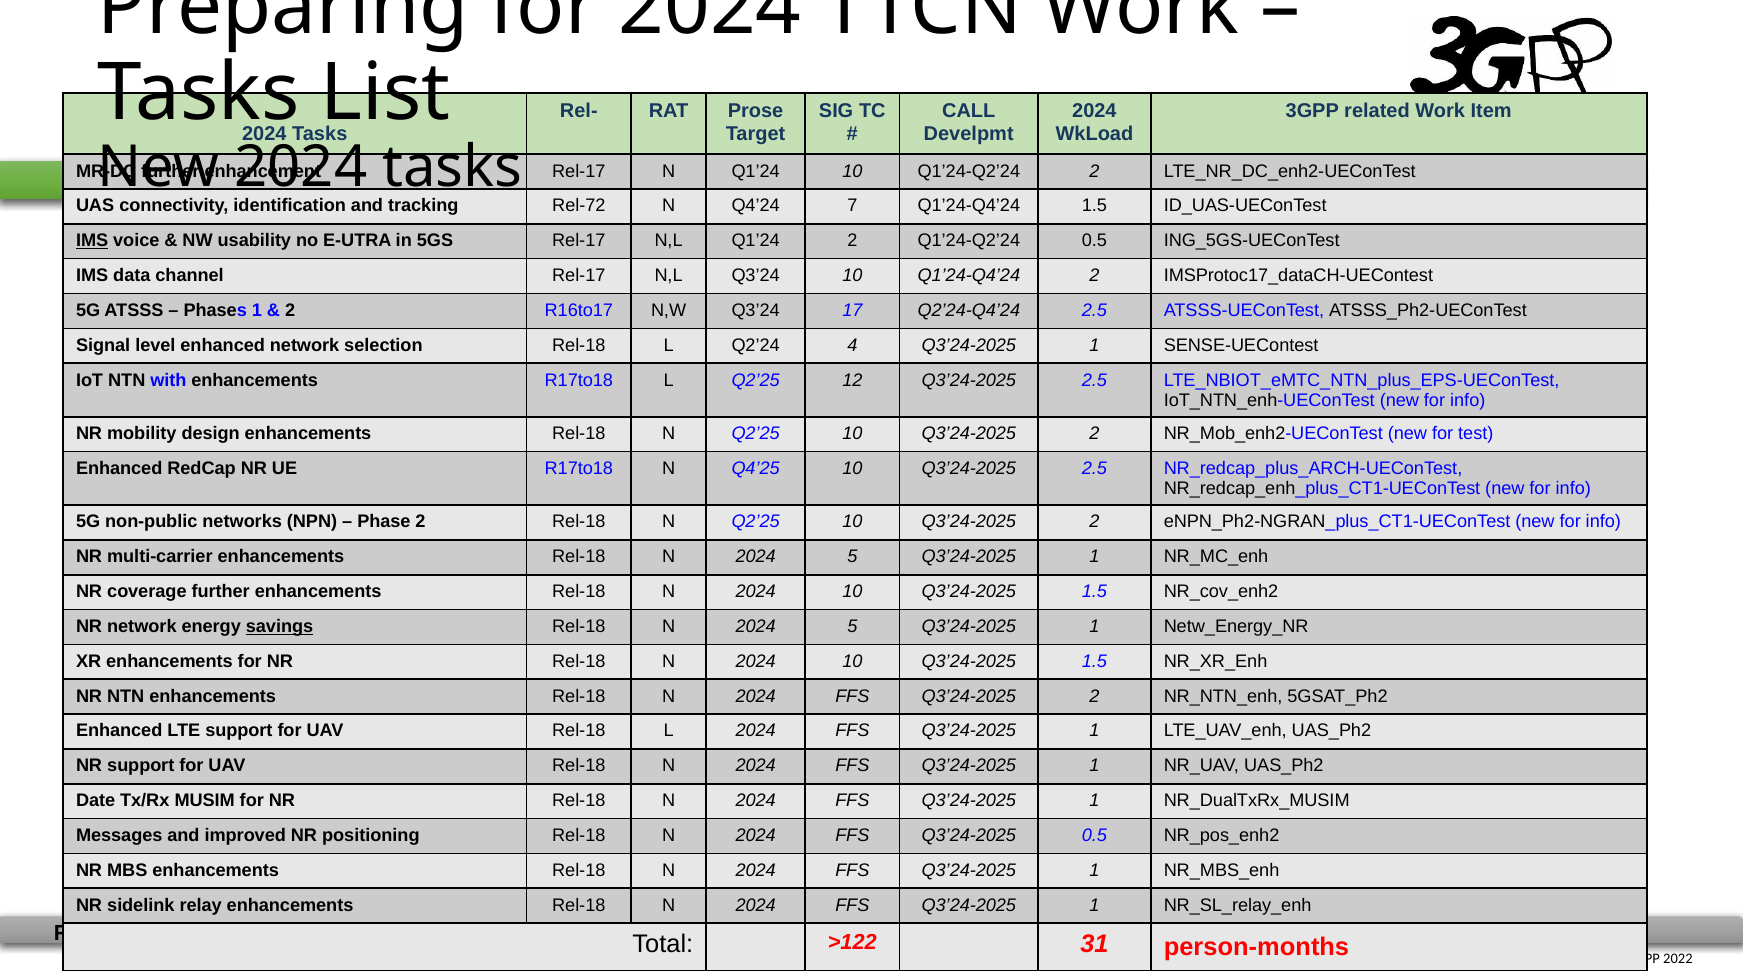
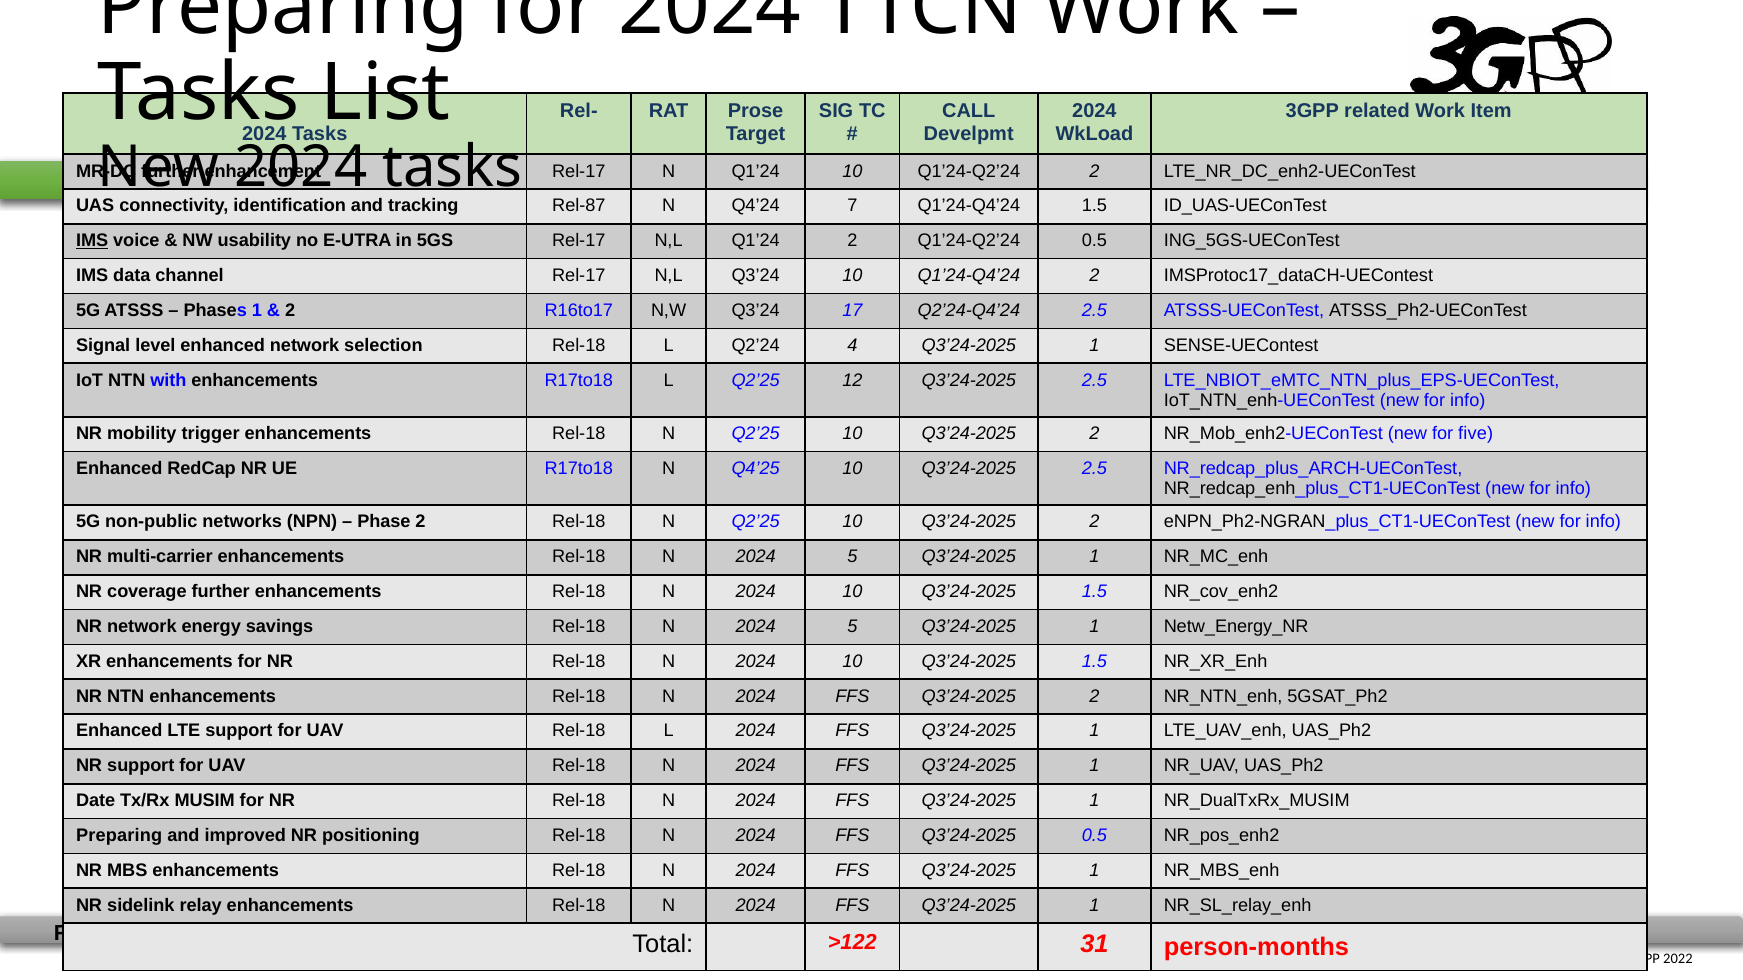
Rel-72: Rel-72 -> Rel-87 (579, 206)
design: design -> trigger (211, 434)
test: test -> five (1476, 434)
savings underline: present -> none (280, 627)
Messages: Messages -> Preparing (119, 836)
